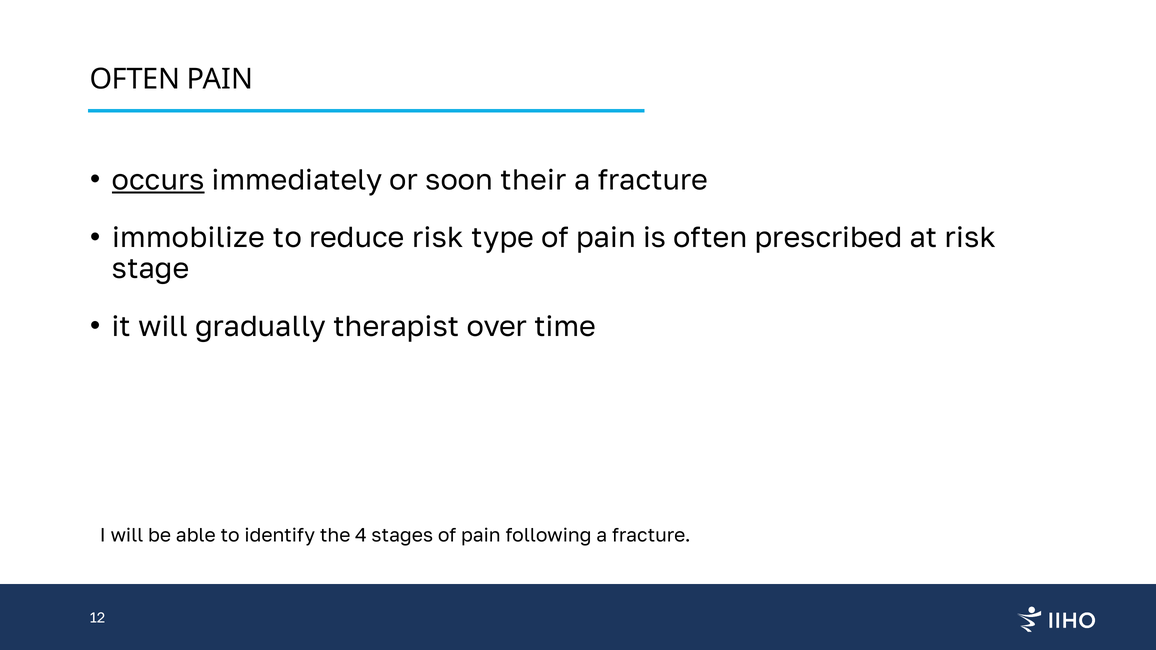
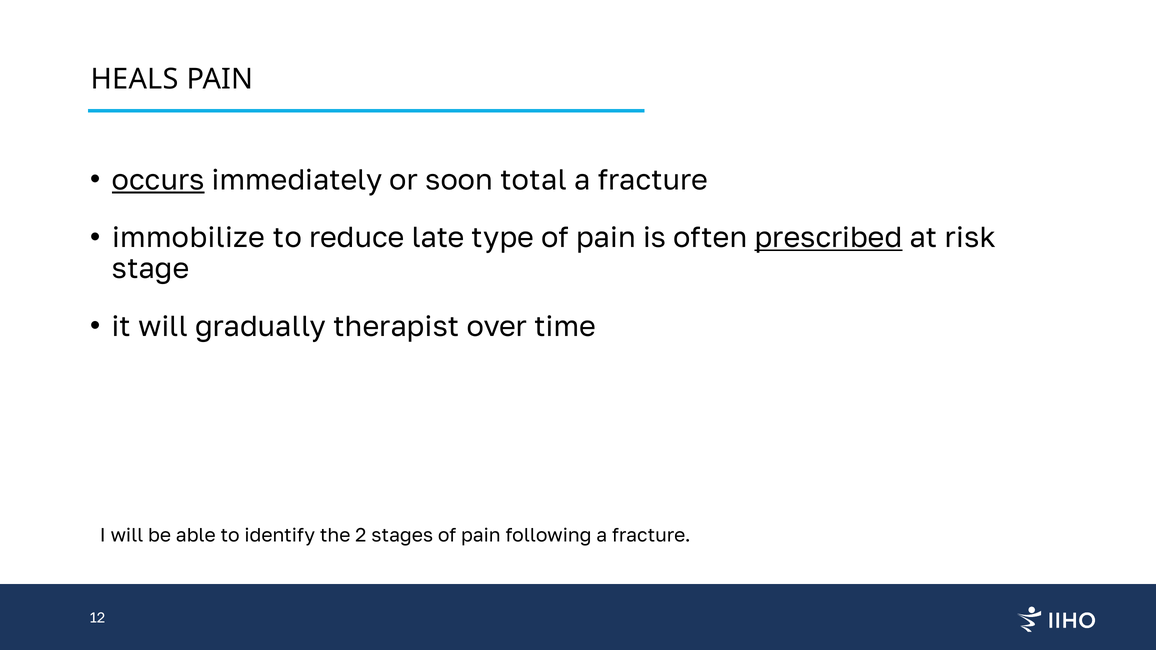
OFTEN: OFTEN -> HEALS (135, 79)
their: their -> total (534, 180)
reduce risk: risk -> late (438, 238)
prescribed underline: none -> present (828, 238)
4: 4 -> 2 (361, 536)
